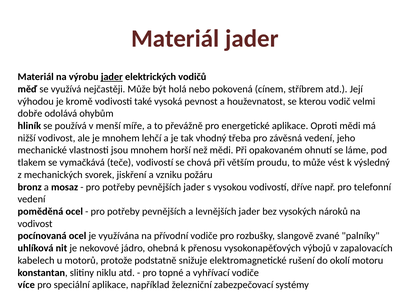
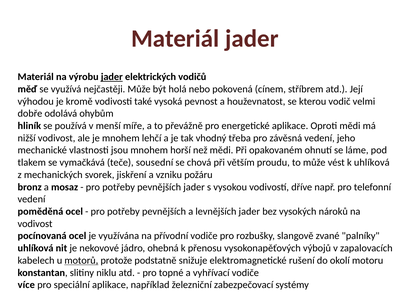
teče vodivostí: vodivostí -> sousední (155, 163)
k výsledný: výsledný -> uhlíková (372, 163)
motorů underline: none -> present (81, 261)
